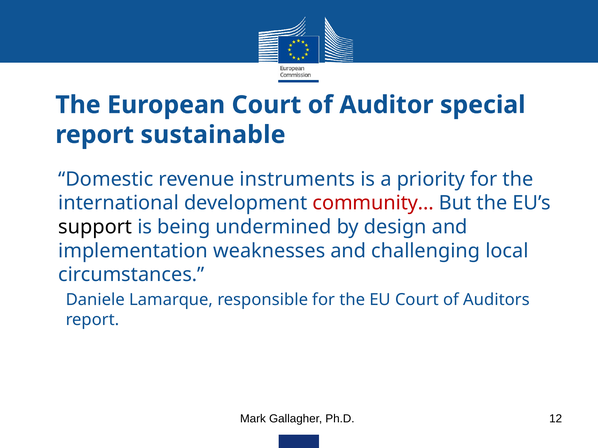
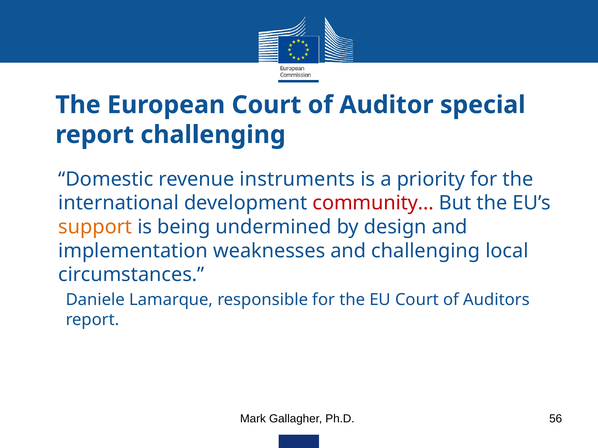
report sustainable: sustainable -> challenging (213, 135)
support colour: black -> orange (95, 227)
12: 12 -> 56 (556, 419)
